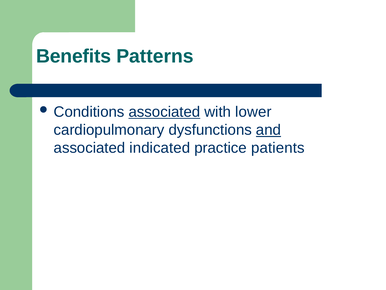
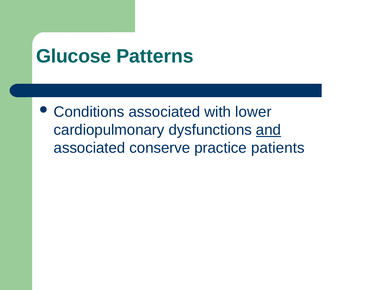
Benefits: Benefits -> Glucose (74, 56)
associated underline: present -> none (164, 112)
indicated: indicated -> conserve (160, 148)
